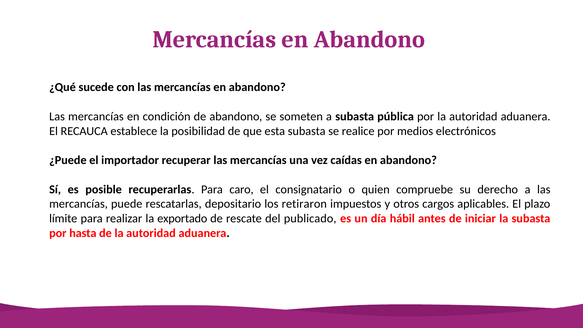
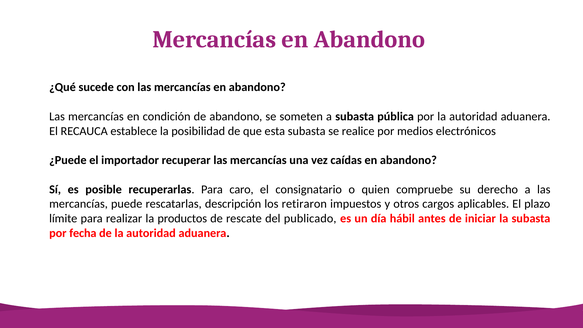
depositario: depositario -> descripción (233, 204)
exportado: exportado -> productos (182, 219)
hasta: hasta -> fecha (83, 233)
